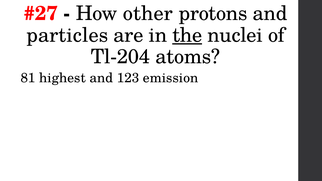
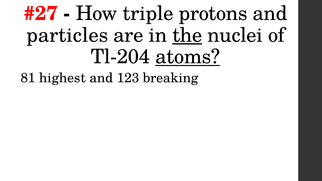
other: other -> triple (148, 13)
atoms underline: none -> present (188, 57)
emission: emission -> breaking (171, 78)
